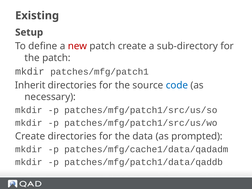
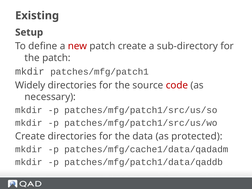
Inherit: Inherit -> Widely (30, 85)
code colour: blue -> red (177, 85)
prompted: prompted -> protected (197, 136)
